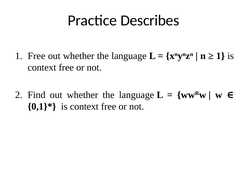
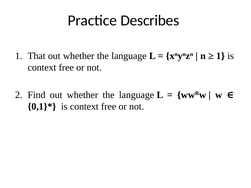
1 Free: Free -> That (37, 56)
